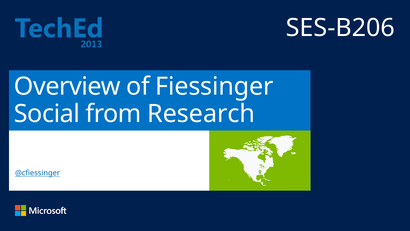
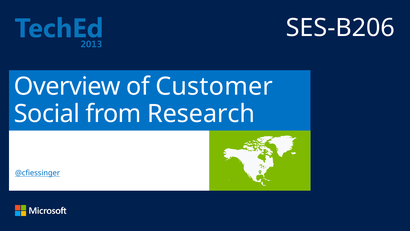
of Fiessinger: Fiessinger -> Customer (214, 87)
